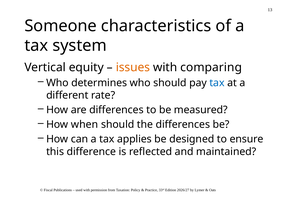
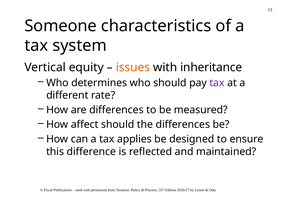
comparing: comparing -> inheritance (211, 67)
tax colour: blue -> purple (217, 83)
when: when -> affect (85, 124)
